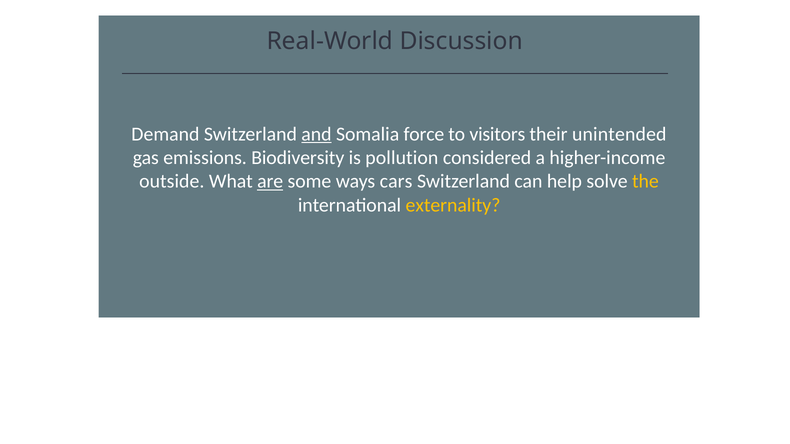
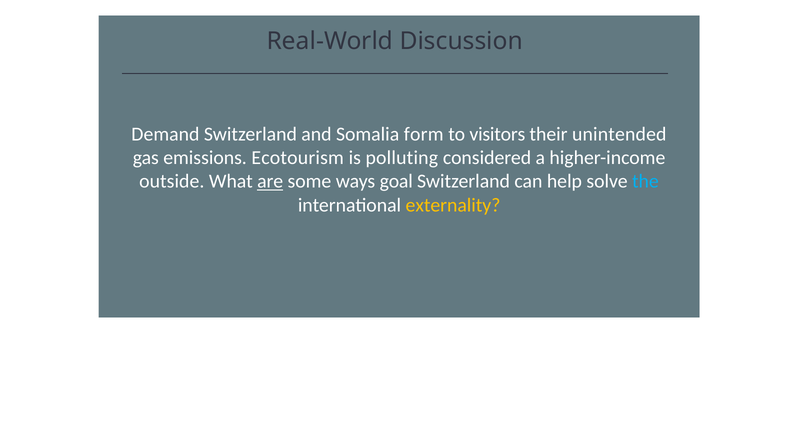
and underline: present -> none (316, 134)
force: force -> form (424, 134)
Biodiversity: Biodiversity -> Ecotourism (298, 158)
pollution: pollution -> polluting (402, 158)
cars: cars -> goal (396, 182)
the colour: yellow -> light blue (645, 182)
